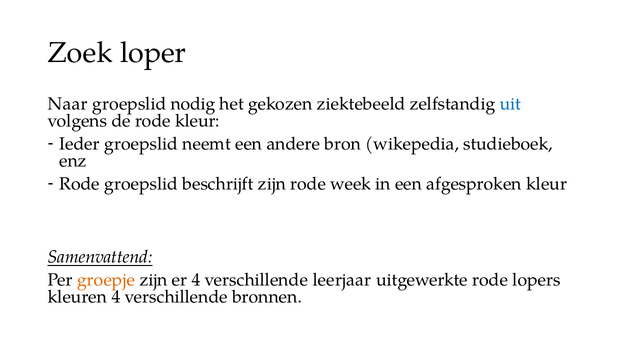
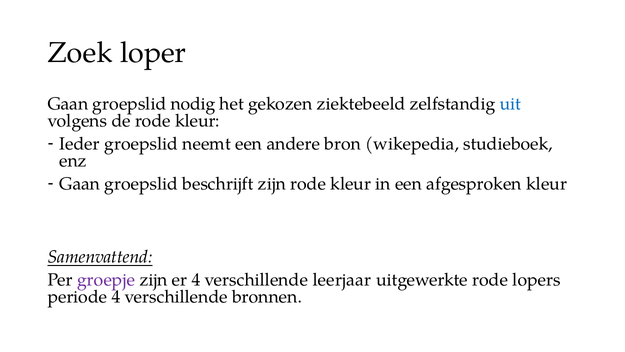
Naar: Naar -> Gaan (68, 104)
Rode: Rode -> Gaan (80, 184)
zijn rode week: week -> kleur (351, 184)
groepje colour: orange -> purple (106, 280)
kleuren: kleuren -> periode (77, 297)
